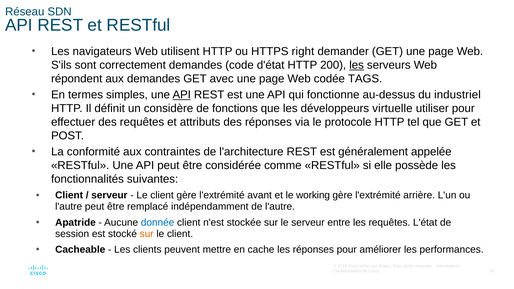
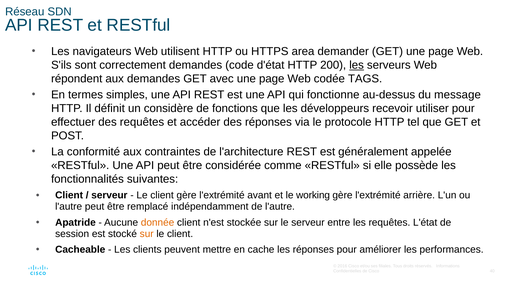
right: right -> area (303, 51)
API underline: present -> none (182, 95)
industriel: industriel -> message (457, 95)
virtuelle: virtuelle -> recevoir (392, 108)
attributs: attributs -> accéder (200, 122)
donnée colour: blue -> orange (158, 222)
